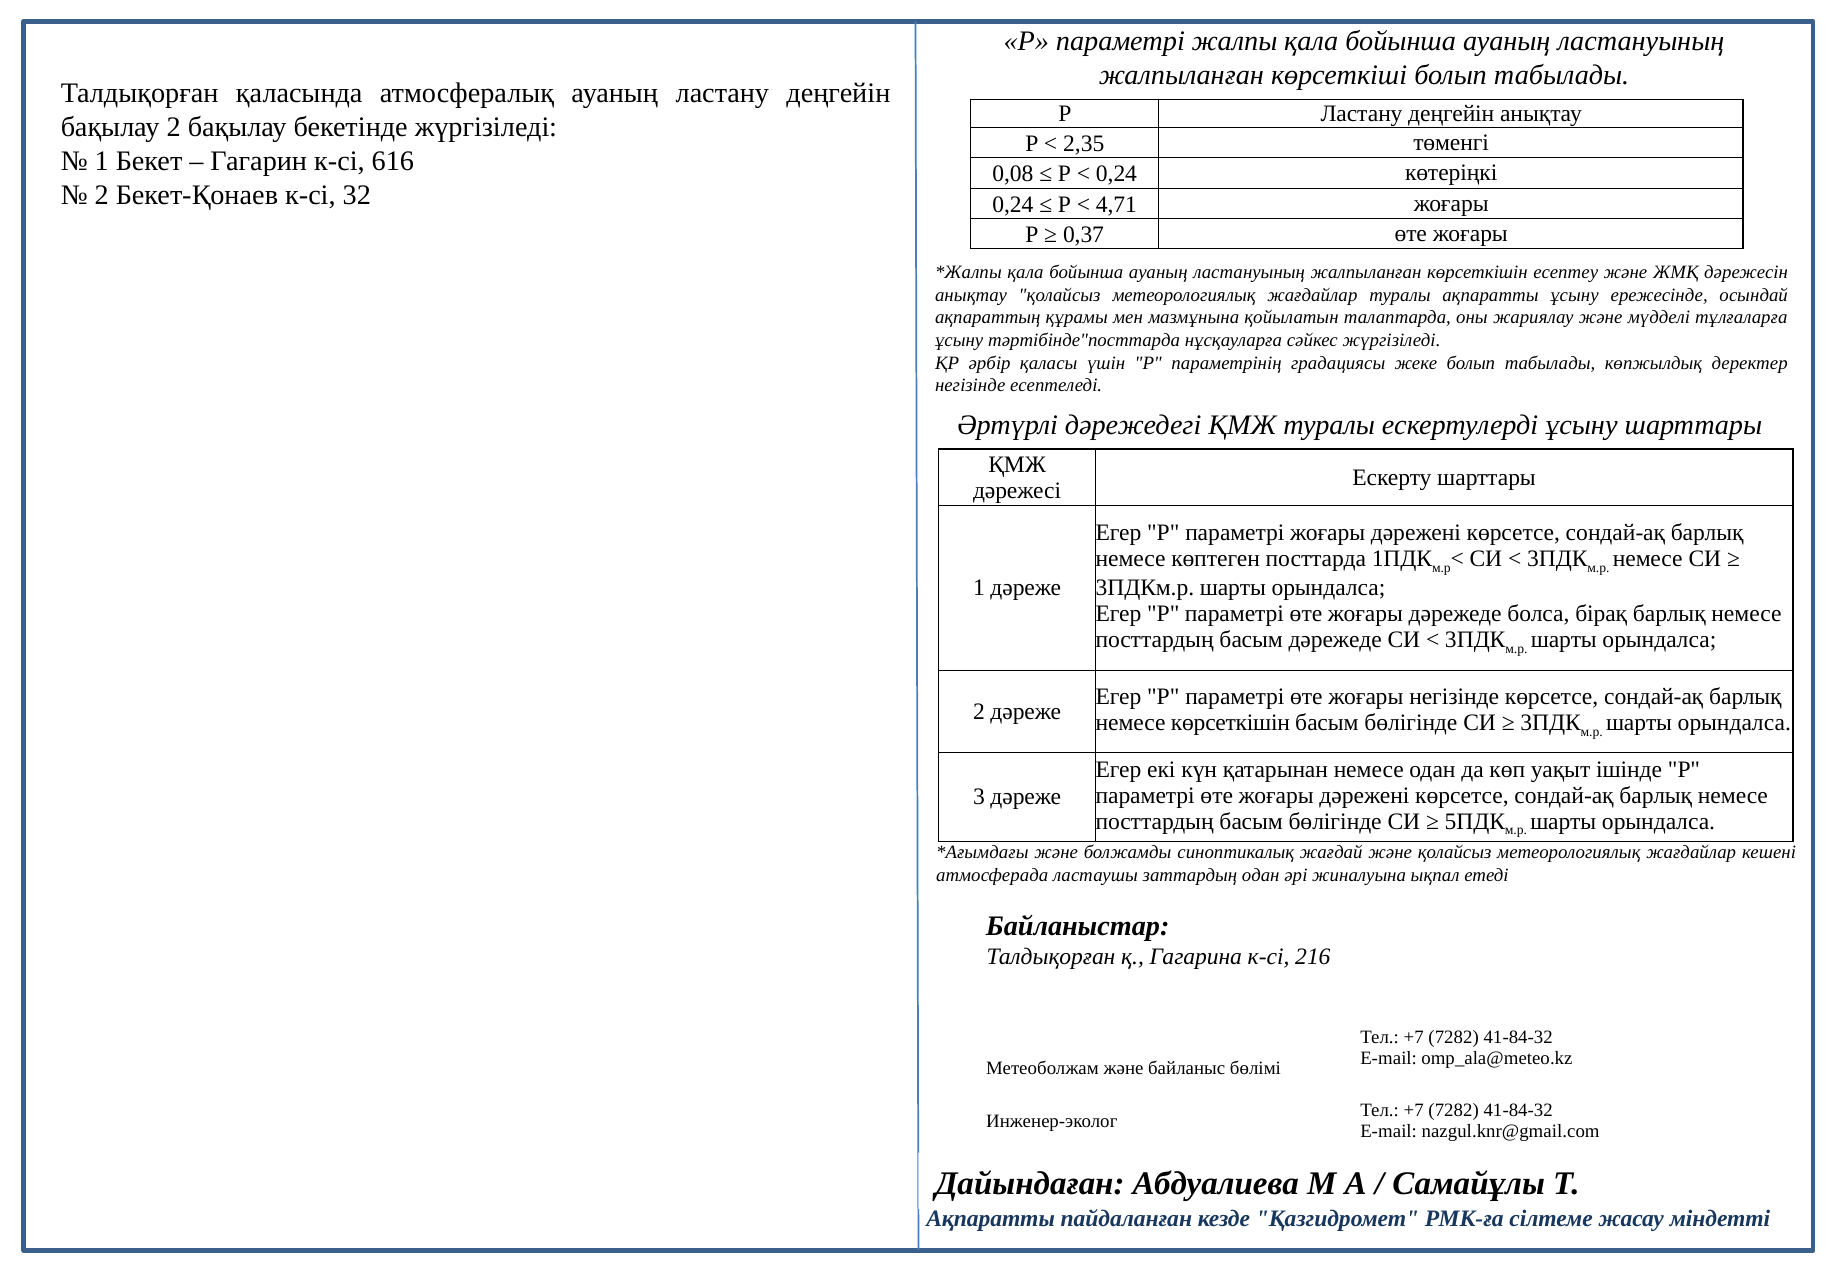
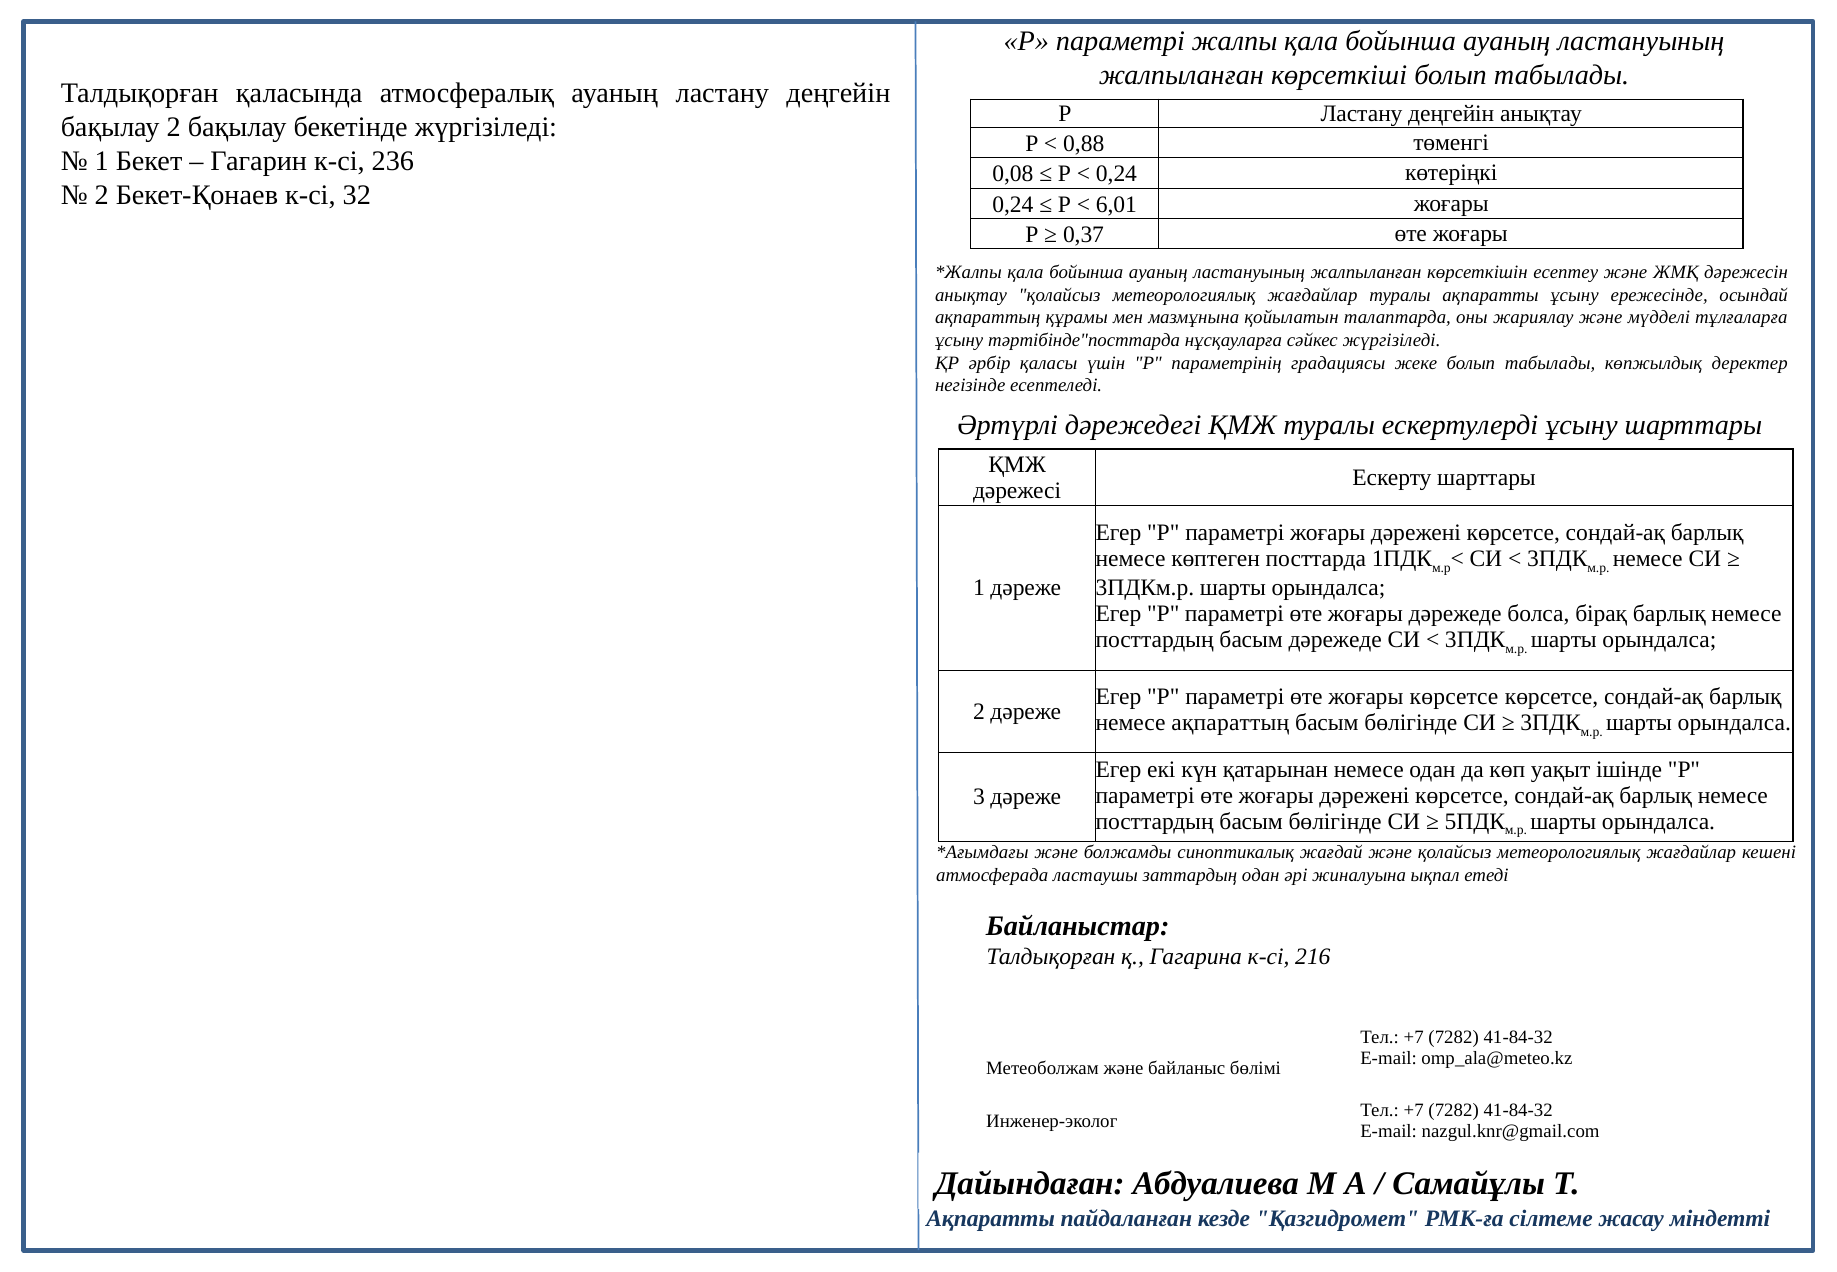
2,35: 2,35 -> 0,88 (1084, 144)
616: 616 -> 236 (393, 161)
4,71: 4,71 -> 6,01 (1116, 204)
жоғары негізінде: негізінде -> көрсетсе (1454, 697)
немесе көрсеткішін: көрсеткішін -> ақпараттың (1230, 723)
